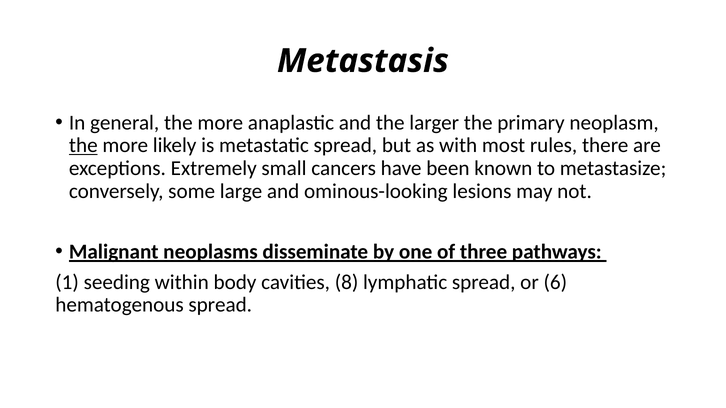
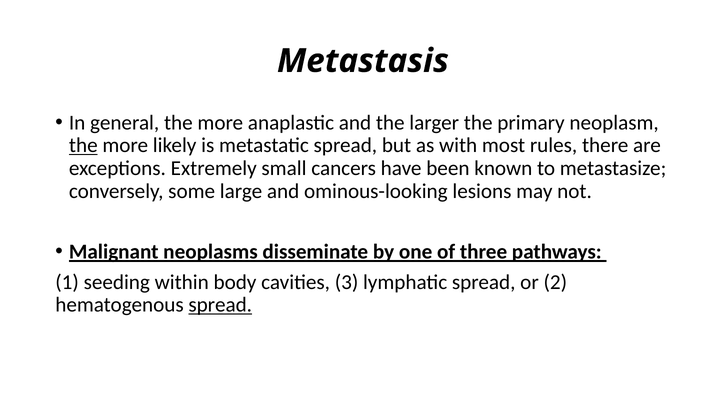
8: 8 -> 3 (347, 282)
6: 6 -> 2 (555, 282)
spread underline: none -> present (220, 305)
